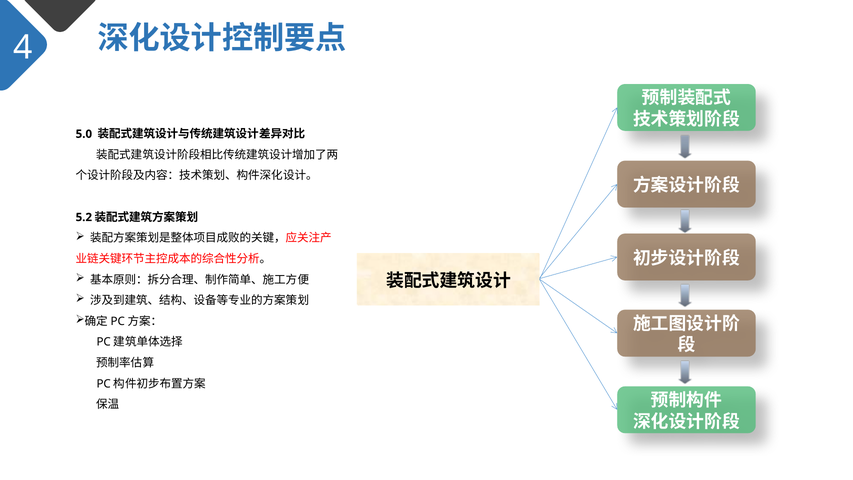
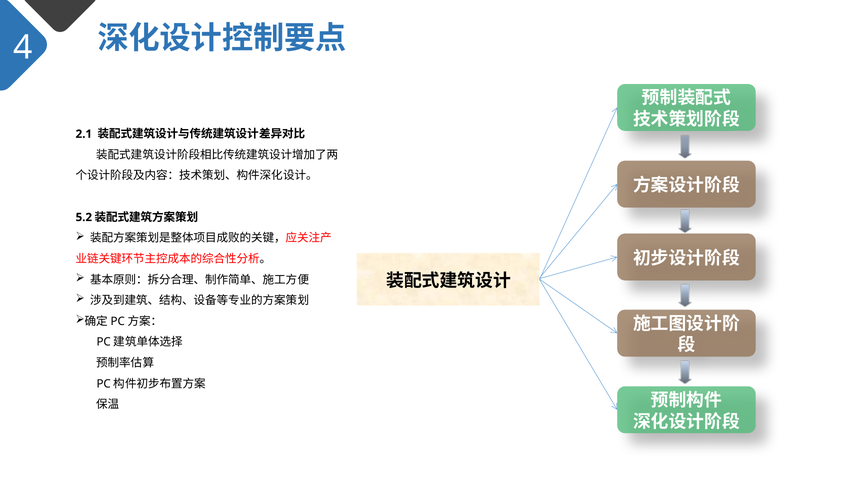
5.0: 5.0 -> 2.1 (84, 134)
